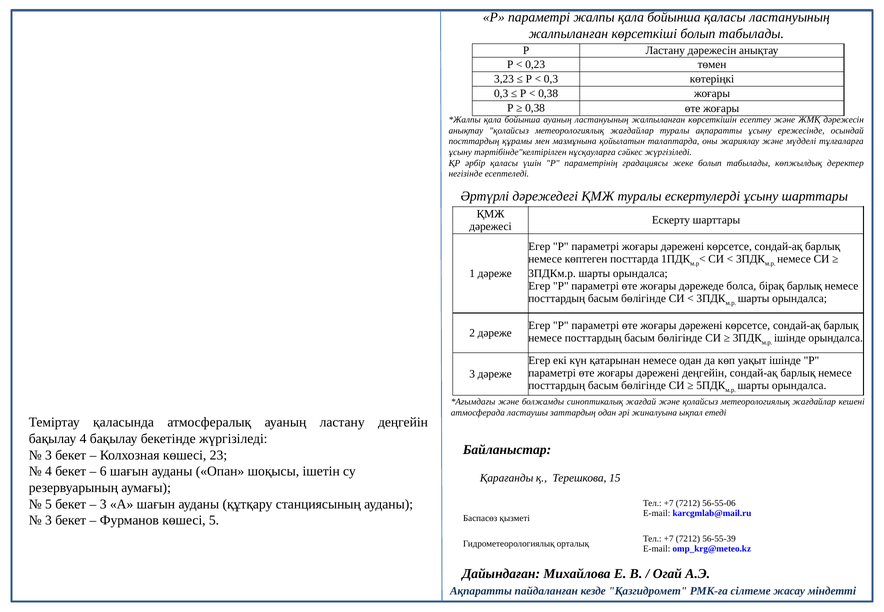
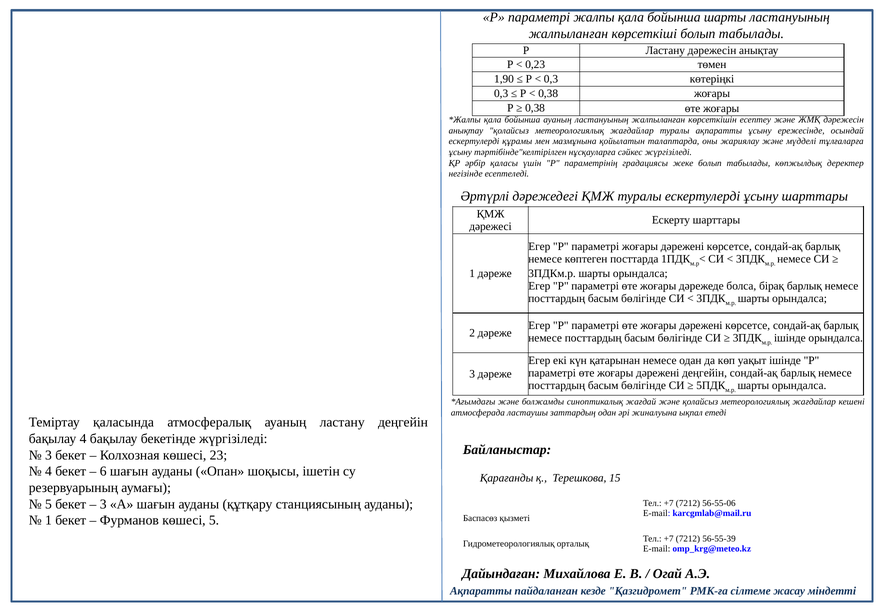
бойынша қаласы: қаласы -> шарты (725, 17)
3,23: 3,23 -> 1,90 (504, 79)
посттардың: посттардың -> ескертулерді (474, 141)
3: 3 -> 1 (48, 520)
